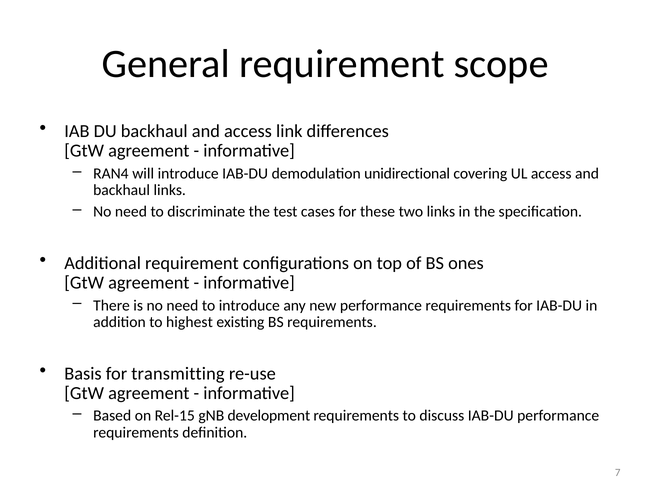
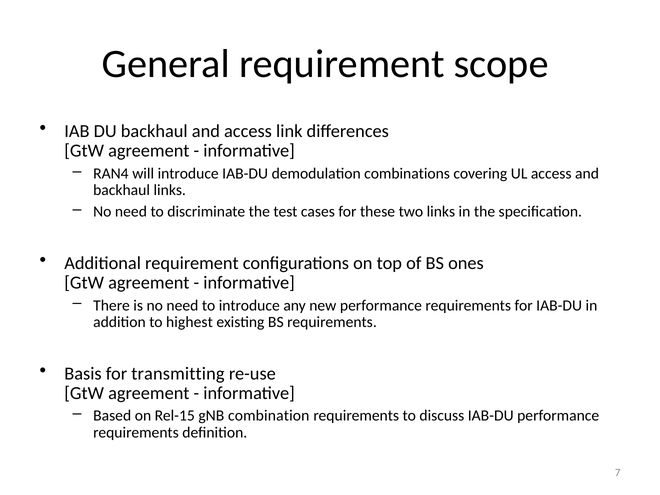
unidirectional: unidirectional -> combinations (407, 173)
development: development -> combination (269, 416)
